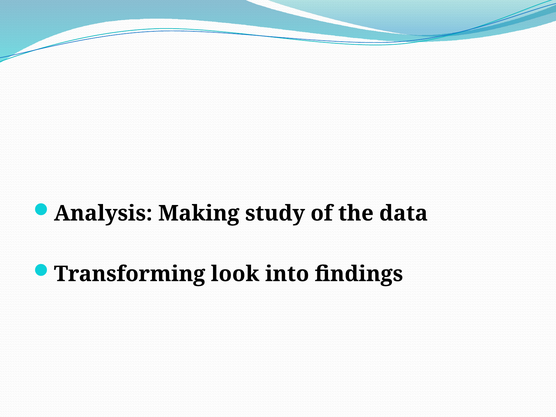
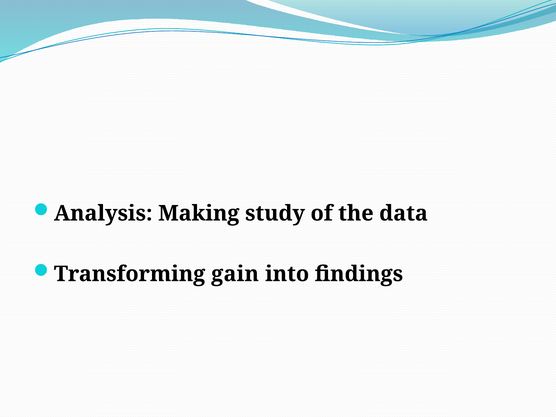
look: look -> gain (235, 274)
